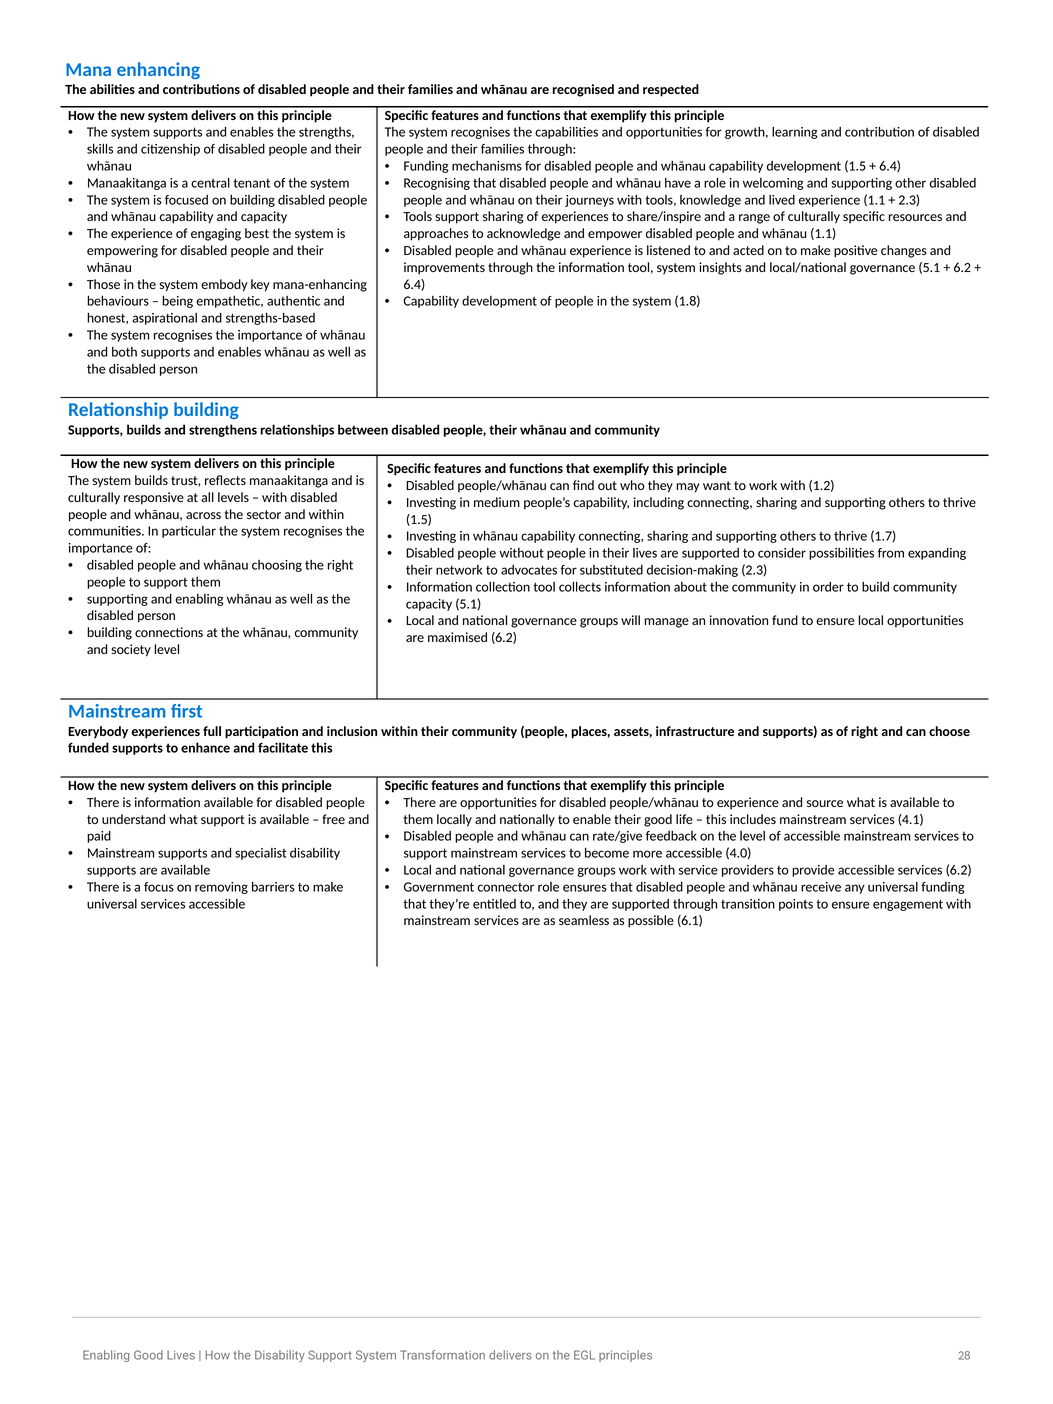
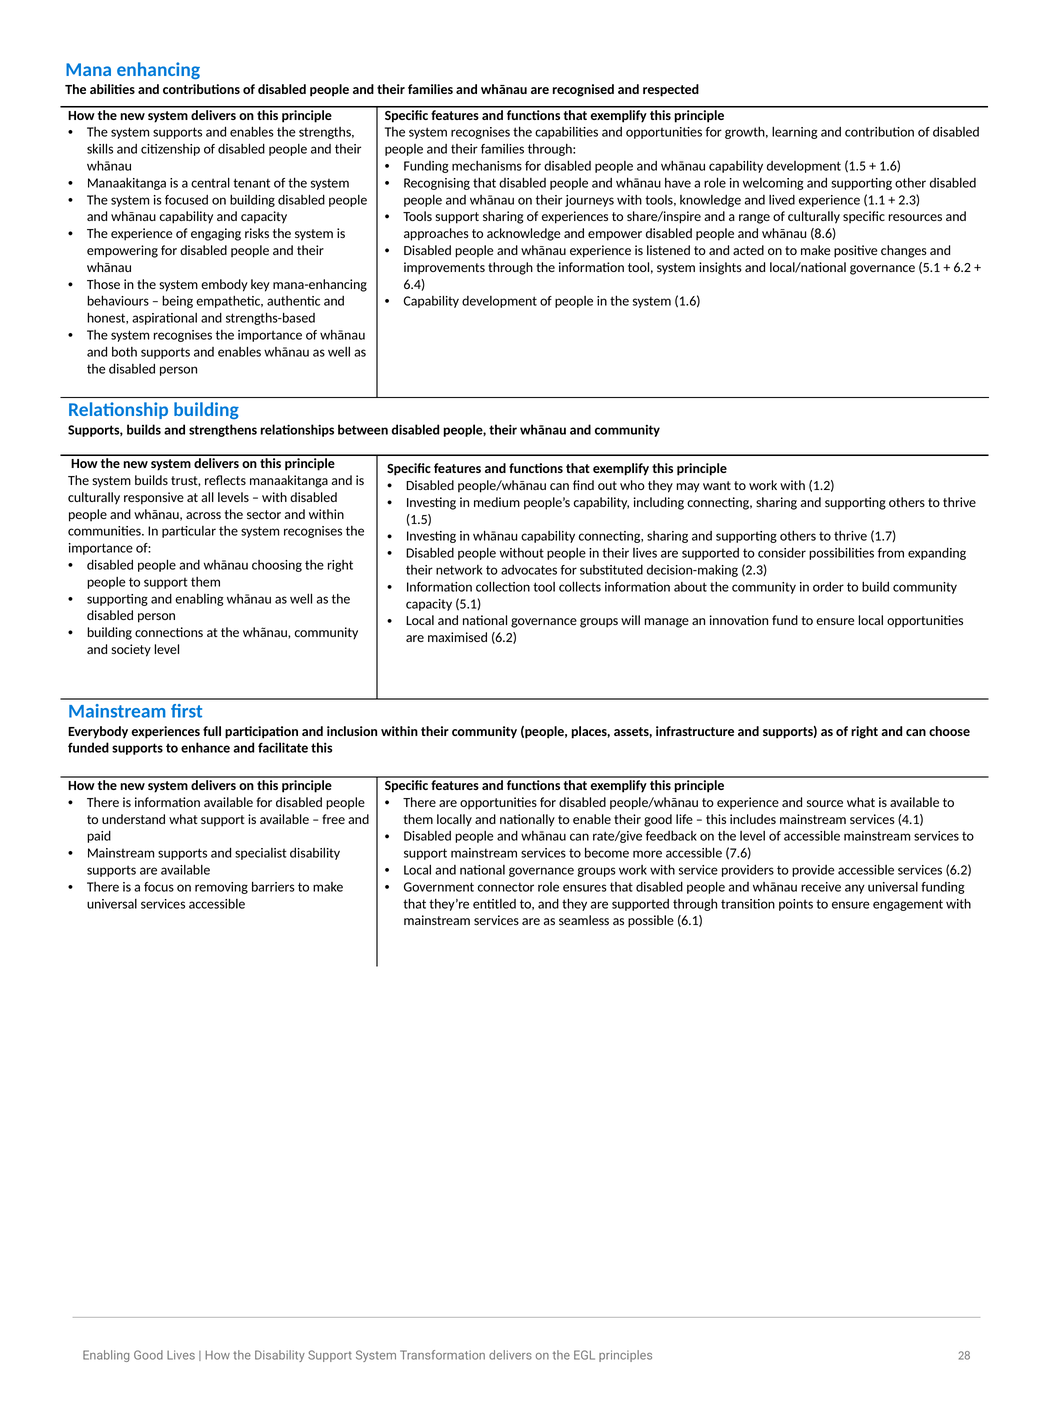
6.4: 6.4 -> 1.6 (890, 166)
best: best -> risks (257, 234)
whānau 1.1: 1.1 -> 8.6 (823, 234)
system 1.8: 1.8 -> 1.6 (687, 301)
4.0: 4.0 -> 7.6 (738, 853)
